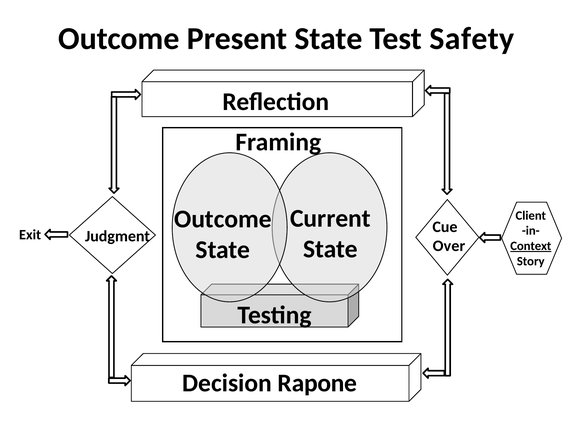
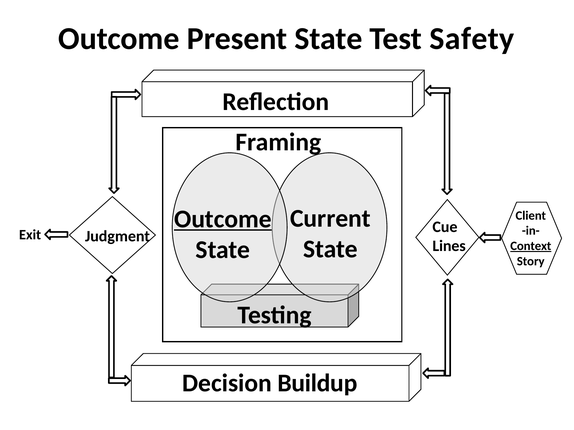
Outcome underline: none -> present (223, 219)
Over: Over -> Lines (449, 246)
Rapone: Rapone -> Buildup (317, 384)
